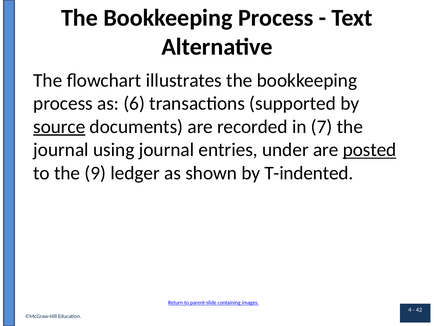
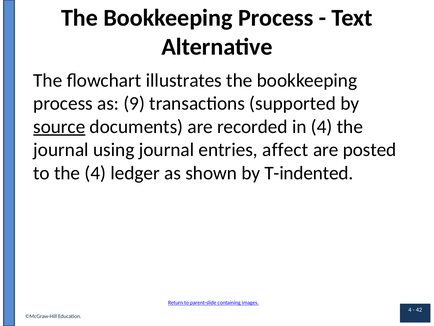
6: 6 -> 9 (134, 103)
in 7: 7 -> 4 (322, 126)
under: under -> affect (285, 150)
posted underline: present -> none (370, 150)
the 9: 9 -> 4 (95, 173)
